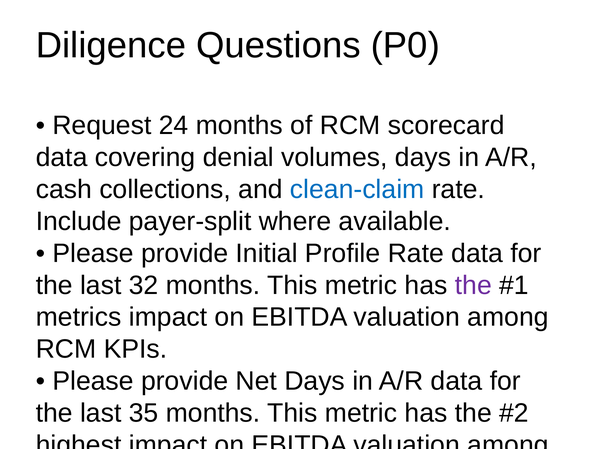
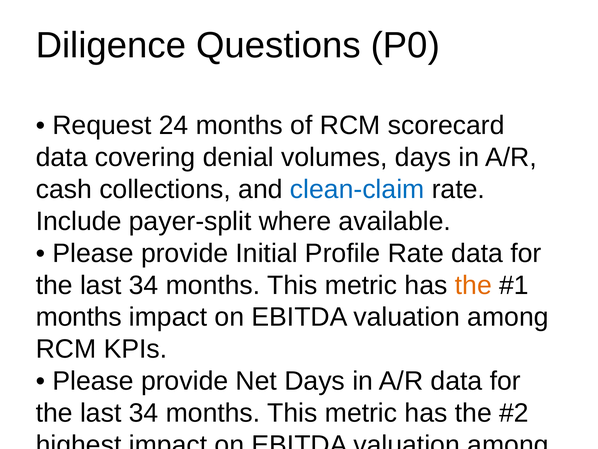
32: 32 -> 34 (144, 285)
the colour: purple -> orange (473, 285)
metrics: metrics -> months (79, 317)
35: 35 -> 34 (144, 413)
